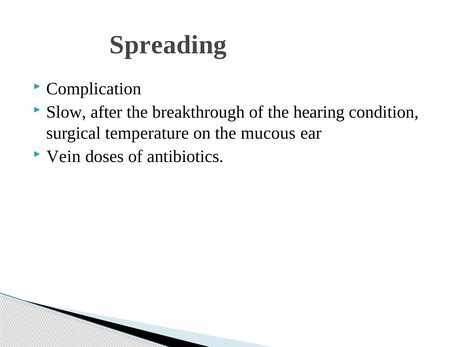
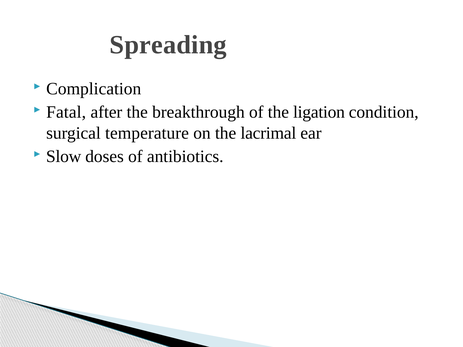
Slow: Slow -> Fatal (66, 112)
hearing: hearing -> ligation (319, 112)
mucous: mucous -> lacrimal (268, 133)
Vein: Vein -> Slow (64, 157)
